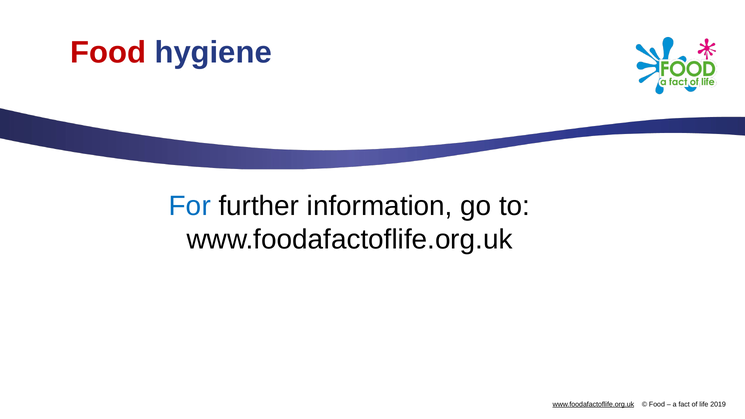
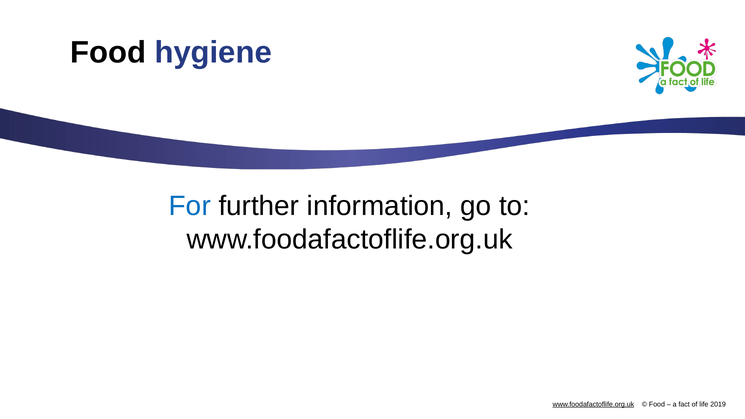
Food colour: red -> black (108, 52)
